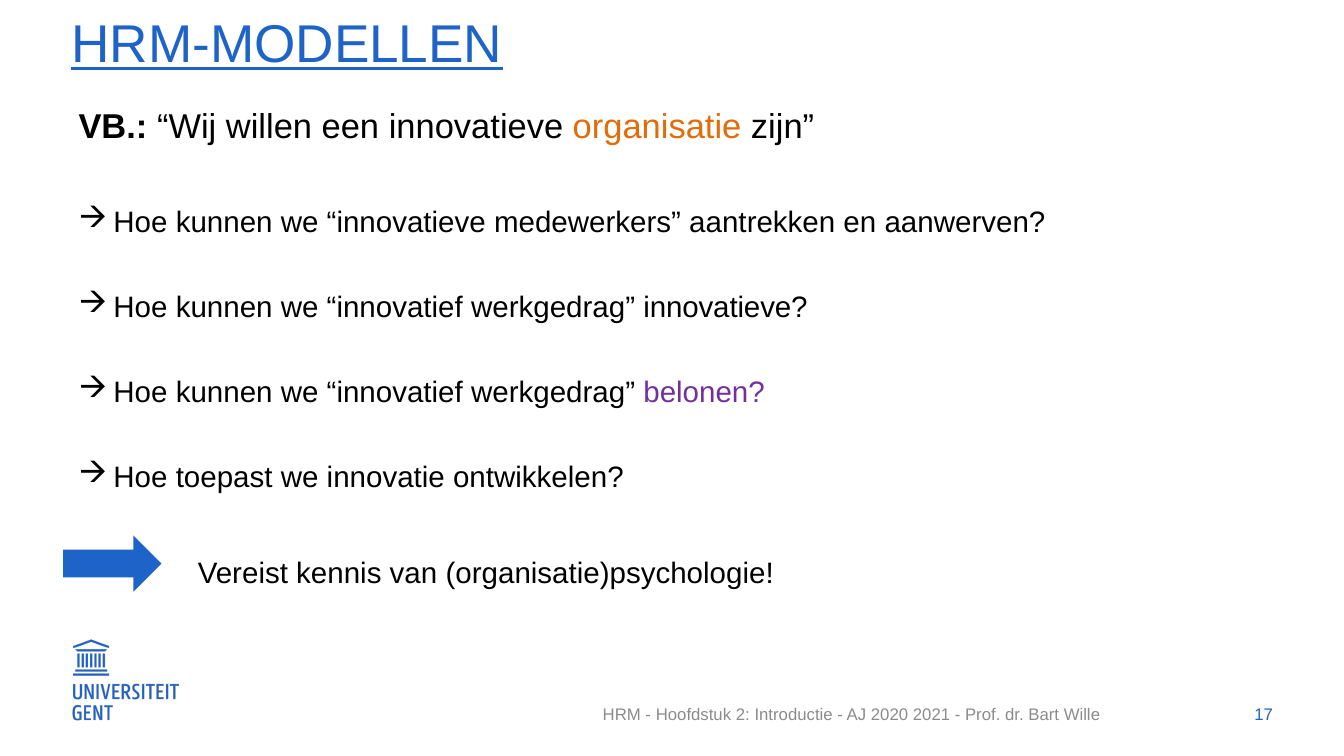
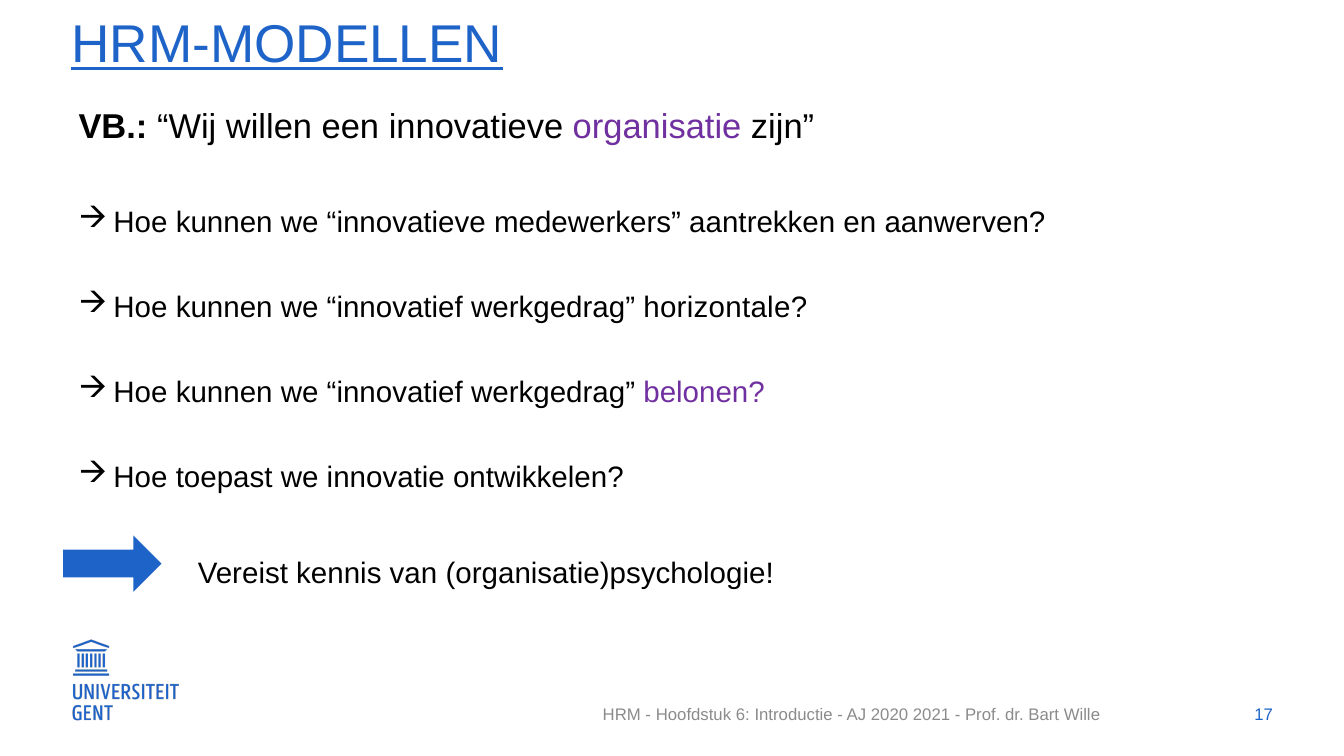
organisatie colour: orange -> purple (657, 128)
werkgedrag innovatieve: innovatieve -> horizontale (725, 307)
2: 2 -> 6 (743, 715)
